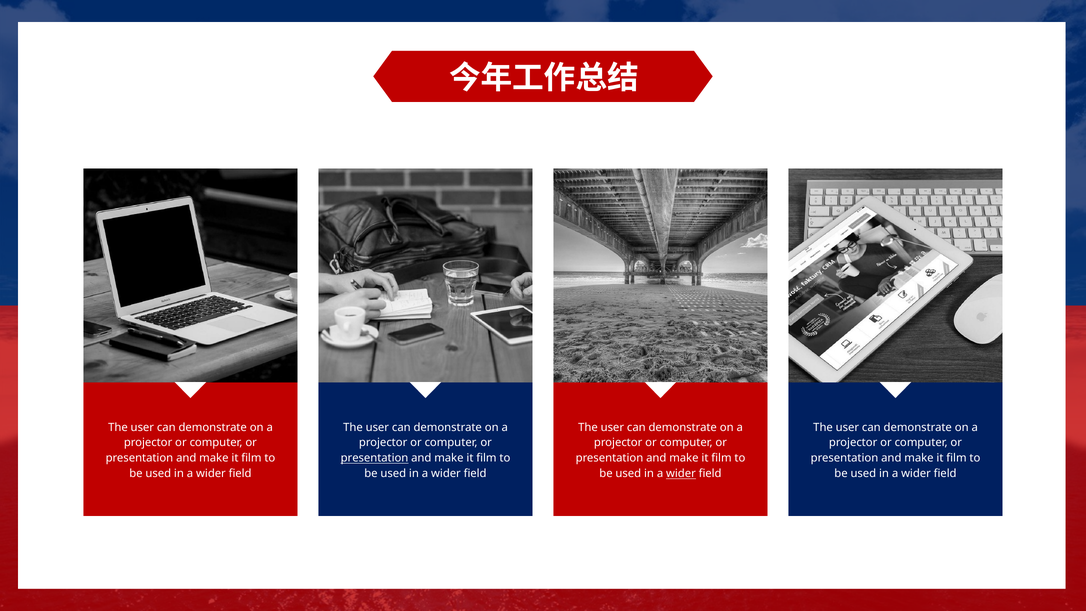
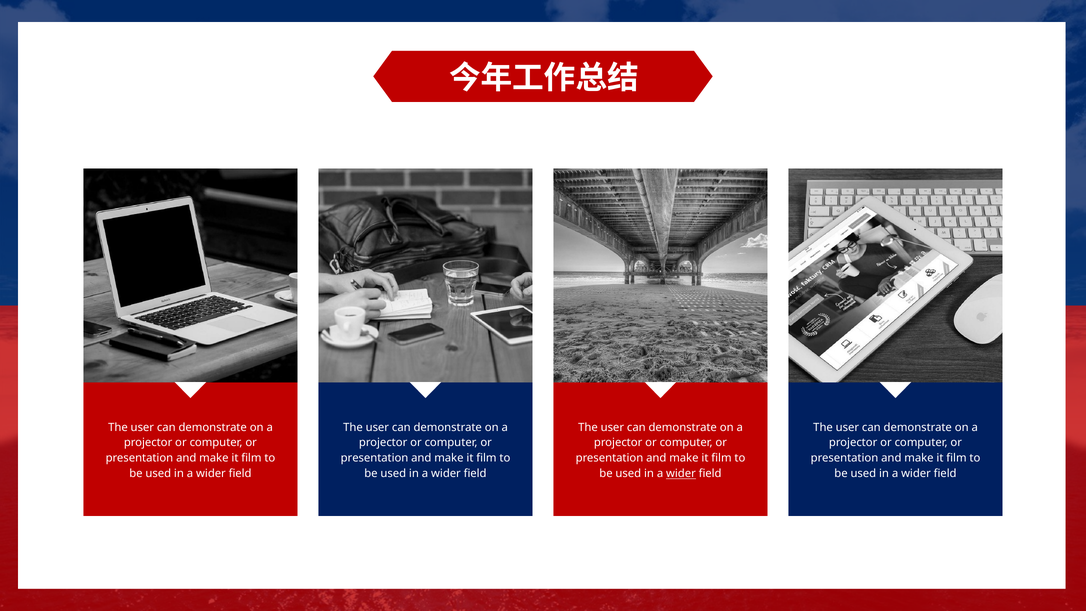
presentation underline: present -> none (375, 458)
